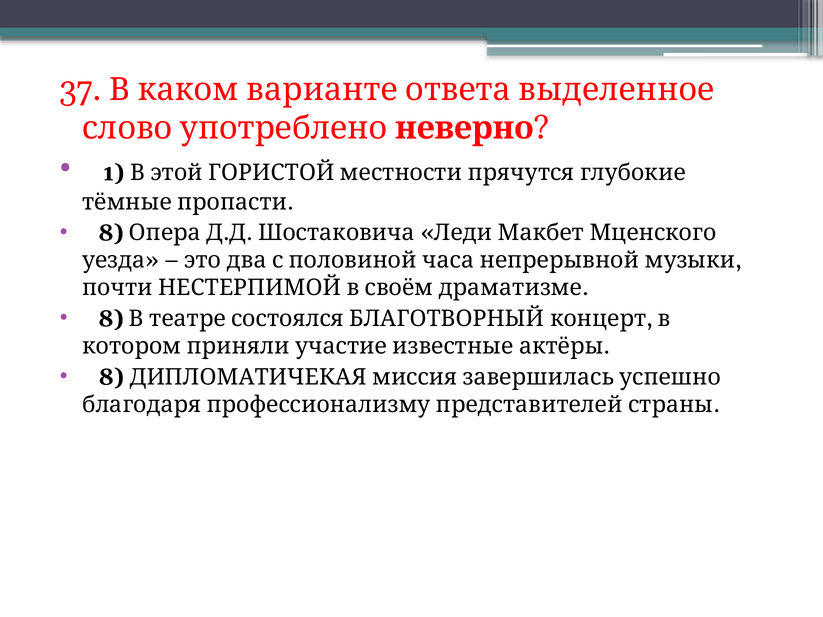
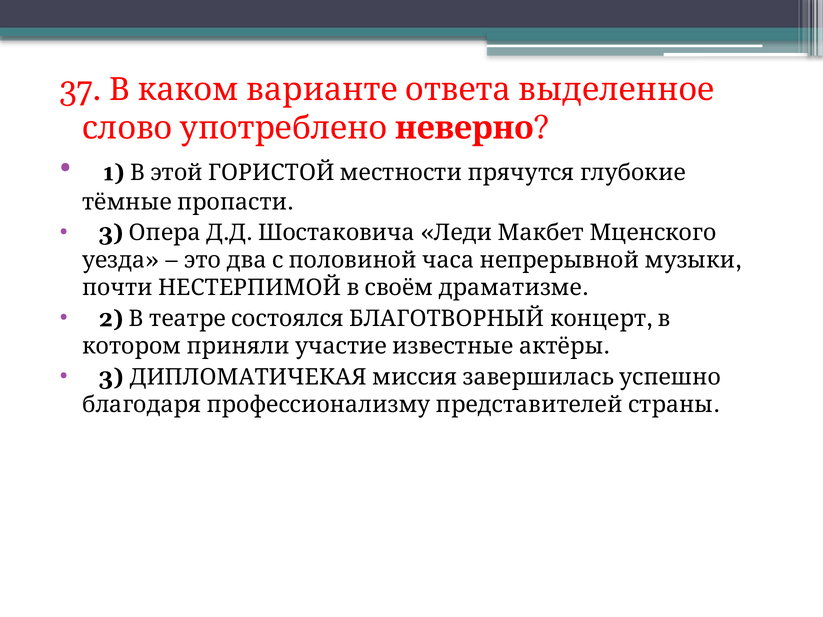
8: 8 -> 3 (111, 233)
8: 8 -> 2 (111, 319)
8: 8 -> 3 (111, 377)
